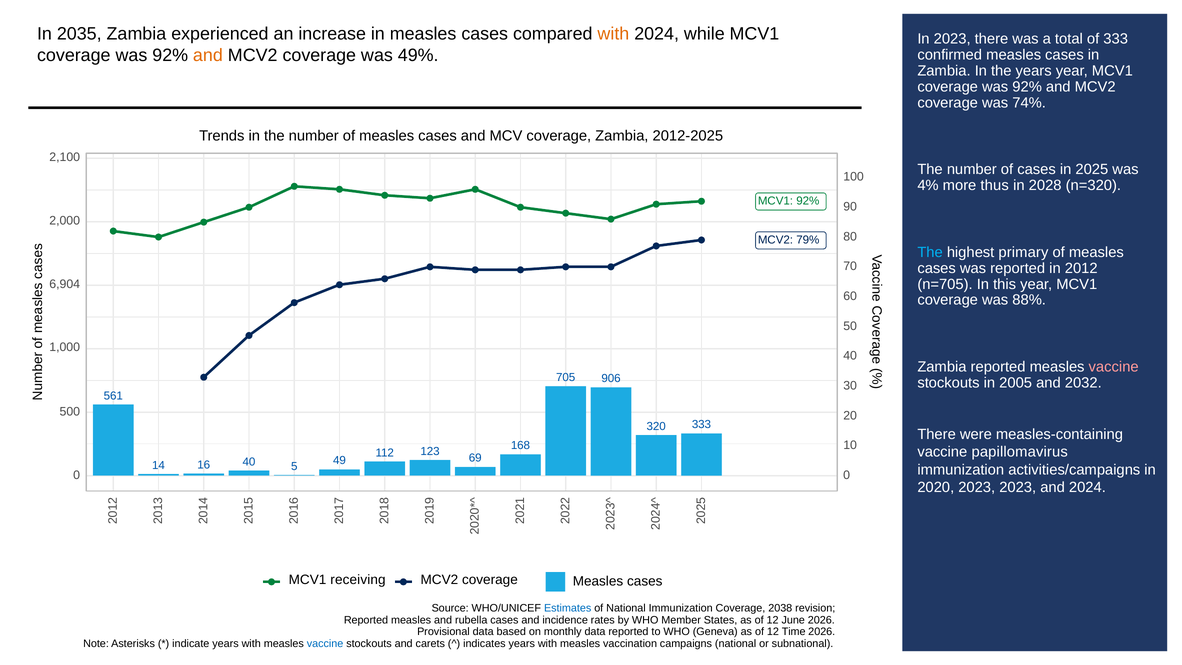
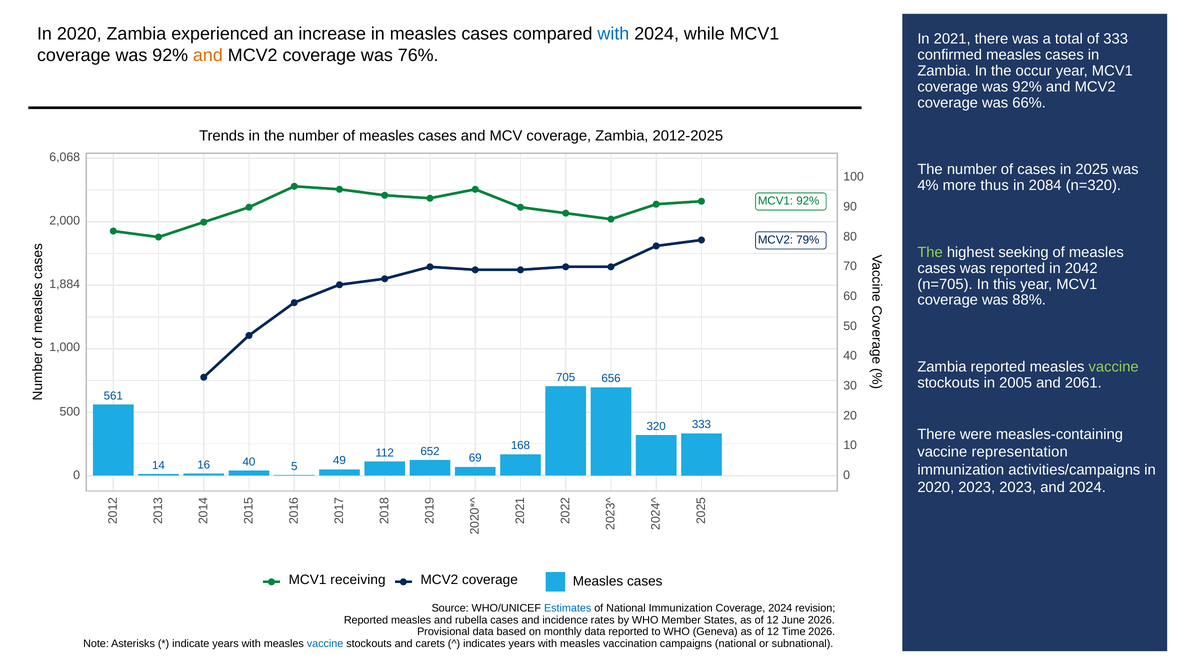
2035: 2035 -> 2020 (79, 34)
with colour: orange -> blue (613, 34)
In 2023: 2023 -> 2021 (952, 39)
49%: 49% -> 76% (418, 55)
the years: years -> occur (1034, 71)
74%: 74% -> 66% (1029, 103)
2,100: 2,100 -> 6,068 (65, 157)
2028: 2028 -> 2084 (1045, 185)
The colour: light blue -> light green (930, 252)
primary: primary -> seeking (1024, 252)
2012: 2012 -> 2042 (1081, 268)
6,904: 6,904 -> 1,884 (65, 284)
vaccine colour: pink -> light green (1114, 367)
906: 906 -> 656 (611, 378)
2032: 2032 -> 2061 (1083, 383)
papillomavirus: papillomavirus -> representation (1020, 452)
123: 123 -> 652 (430, 451)
Coverage 2038: 2038 -> 2024 (780, 608)
